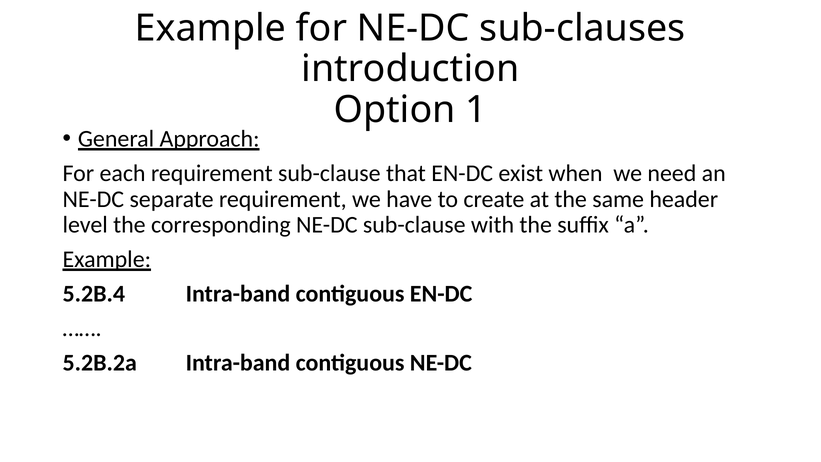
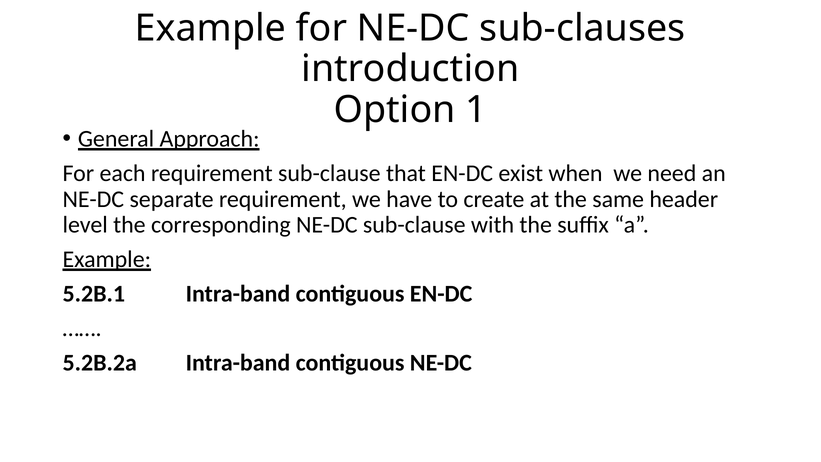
5.2B.4: 5.2B.4 -> 5.2B.1 (94, 294)
